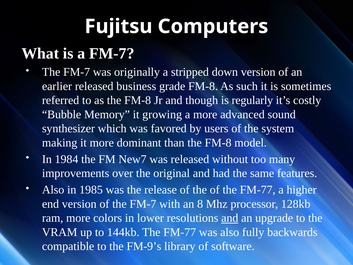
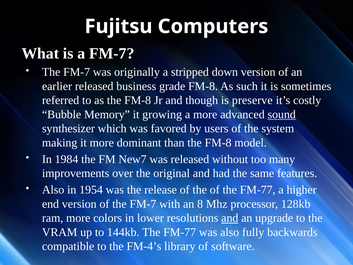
regularly: regularly -> preserve (252, 100)
sound underline: none -> present (282, 114)
1985: 1985 -> 1954 (91, 190)
FM-9’s: FM-9’s -> FM-4’s (144, 246)
